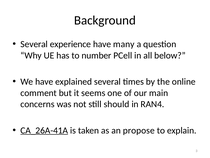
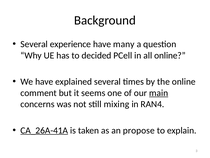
number: number -> decided (97, 55)
all below: below -> online (170, 55)
main underline: none -> present (159, 93)
should: should -> mixing (117, 104)
